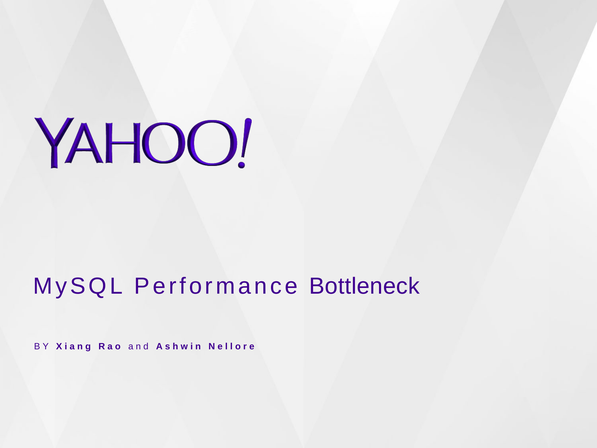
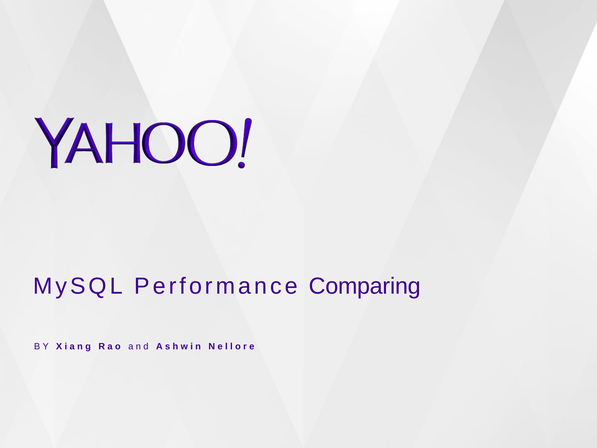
Bottleneck: Bottleneck -> Comparing (365, 286)
